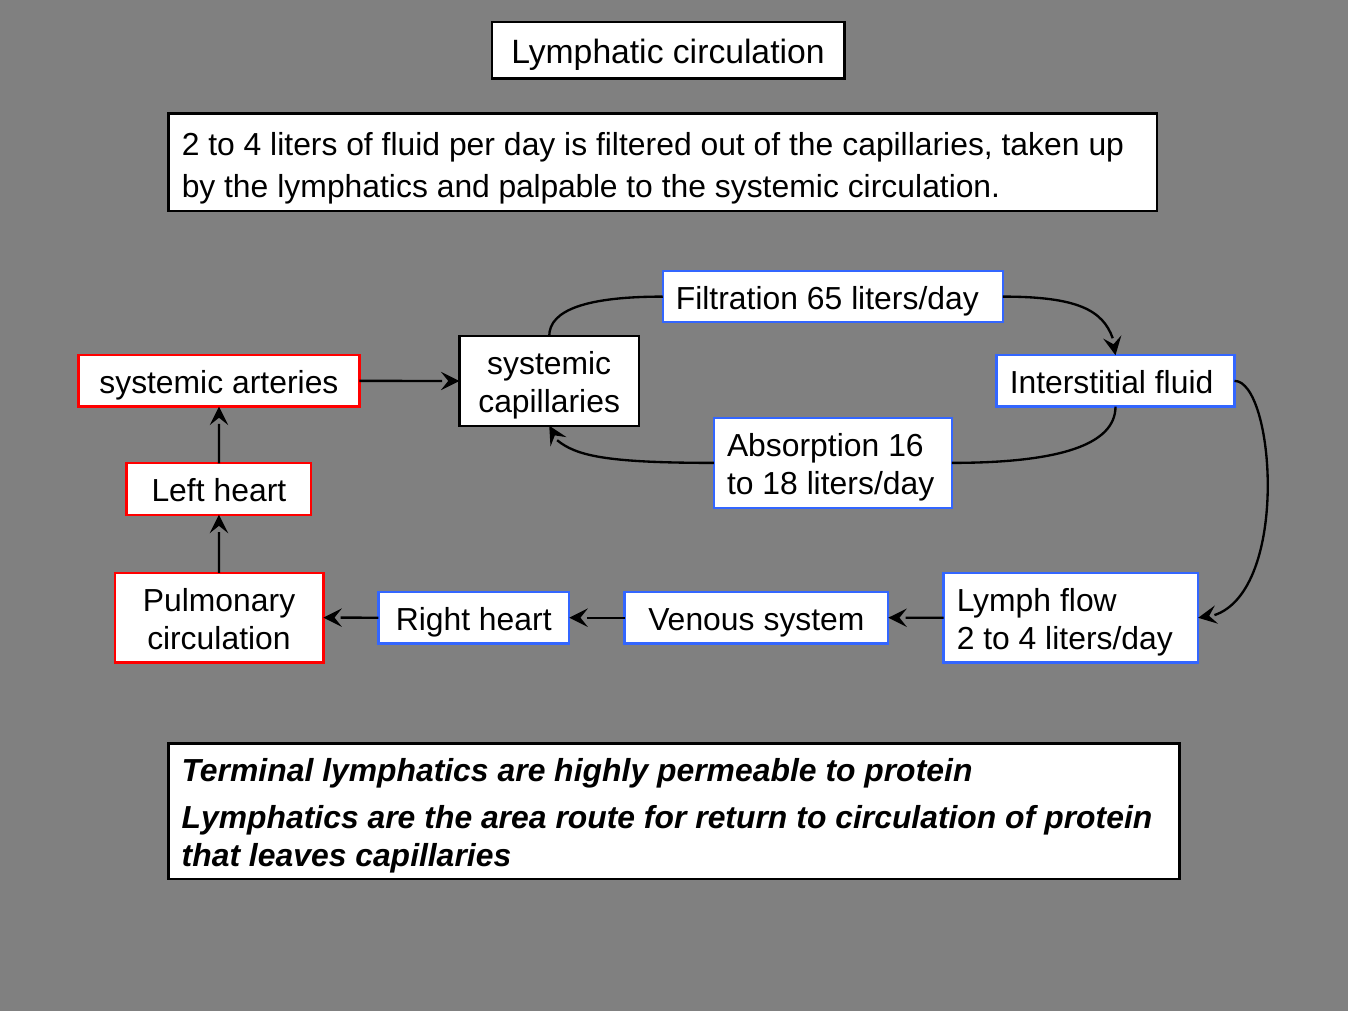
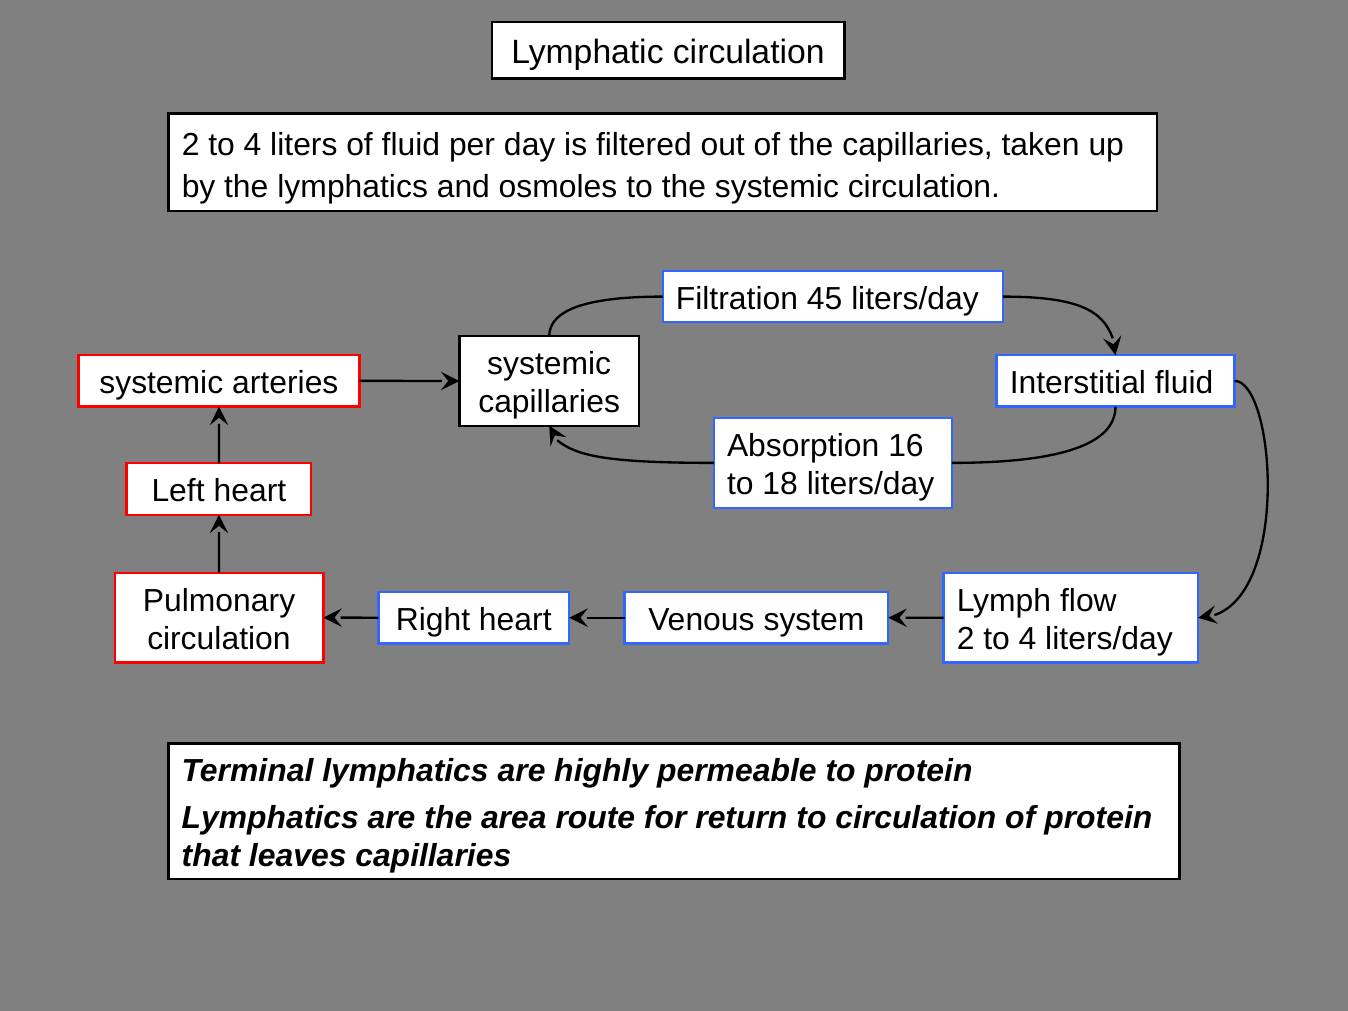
palpable: palpable -> osmoles (558, 187)
65: 65 -> 45 (825, 299)
